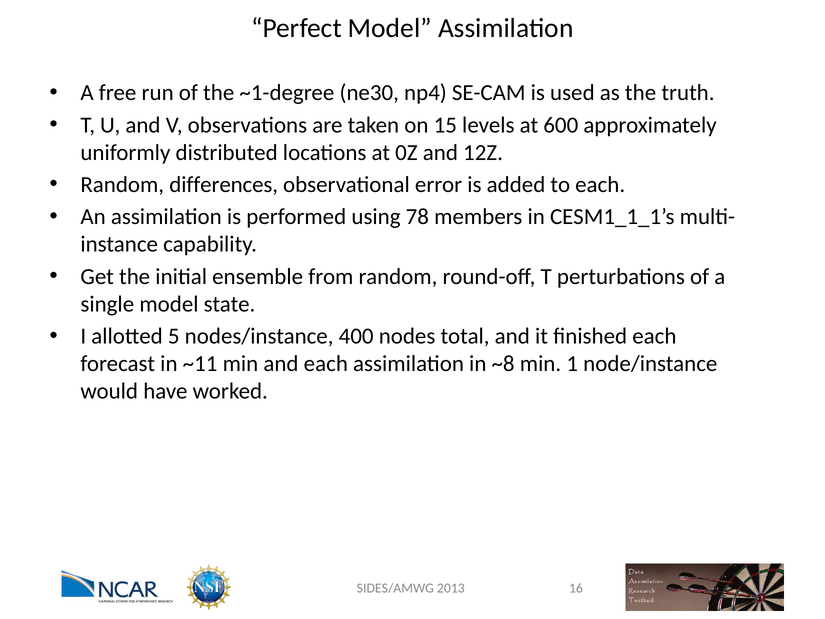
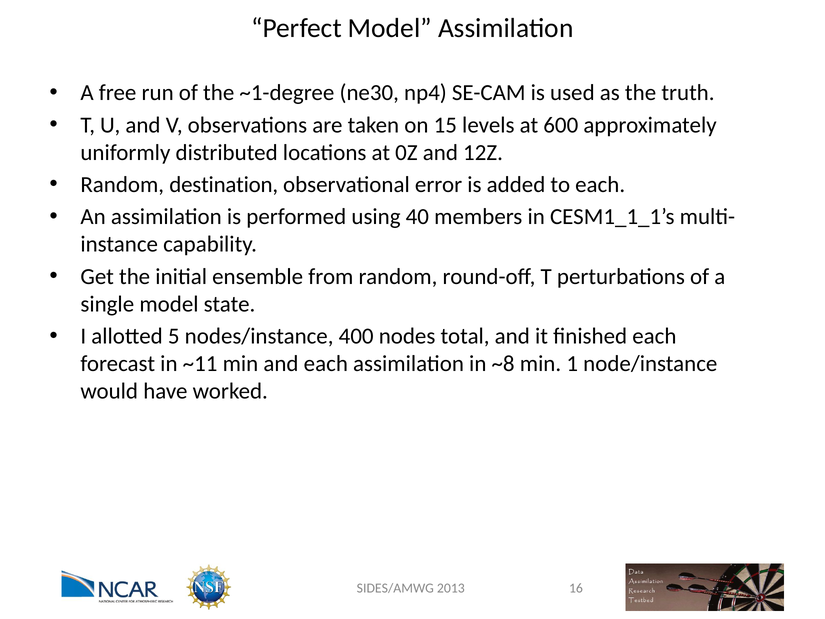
differences: differences -> destination (224, 185)
78: 78 -> 40 (417, 217)
